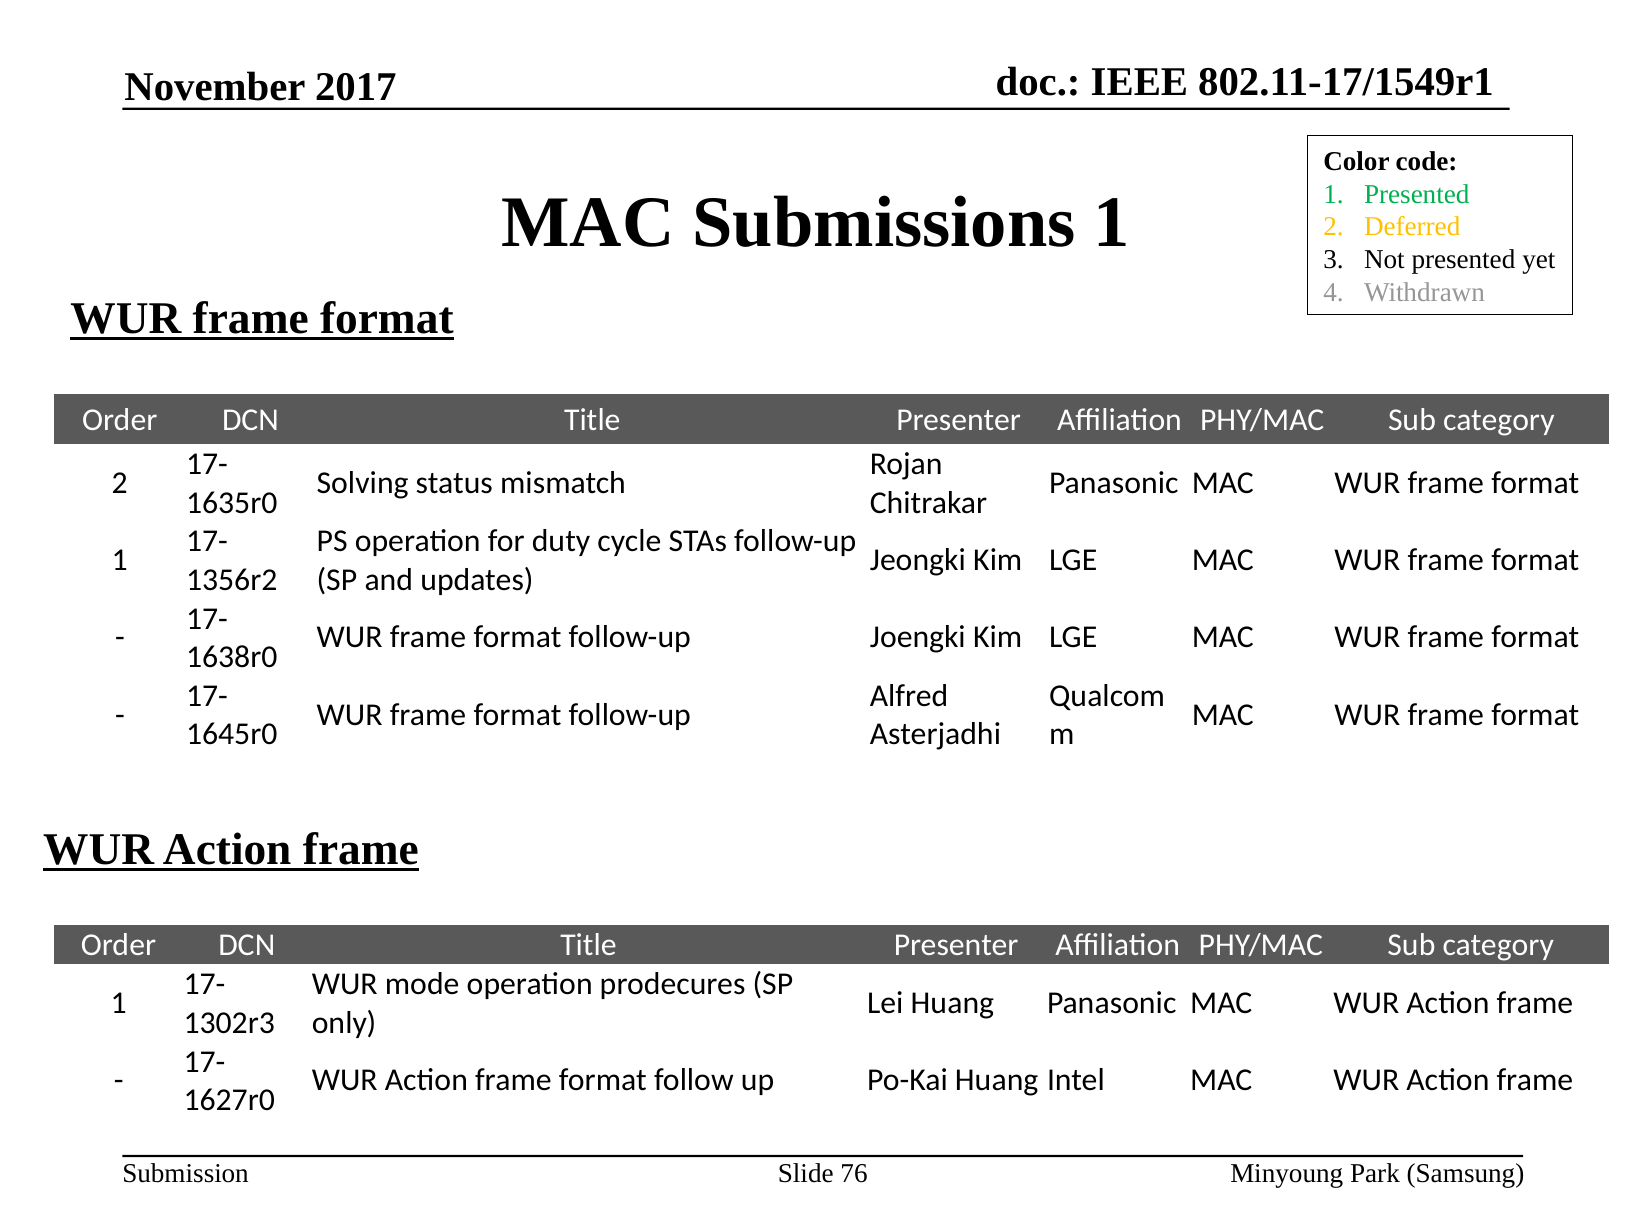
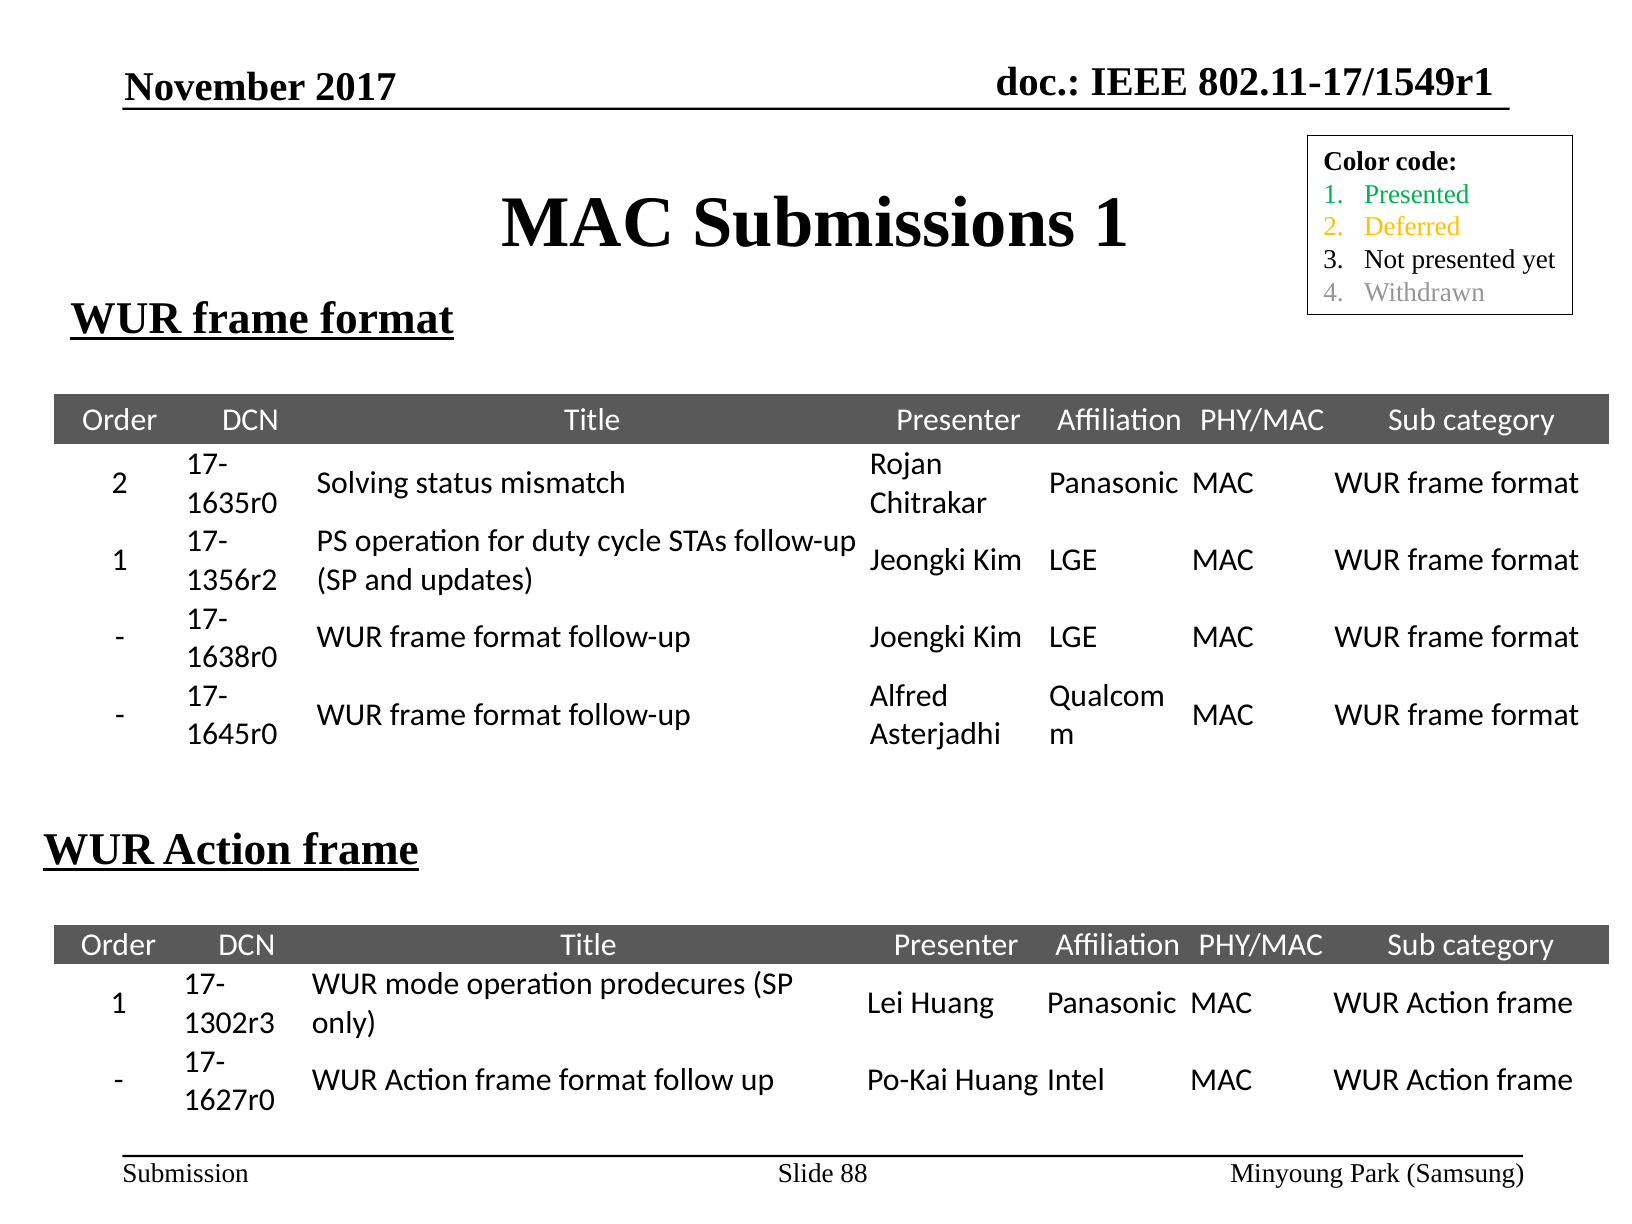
76: 76 -> 88 (854, 1174)
